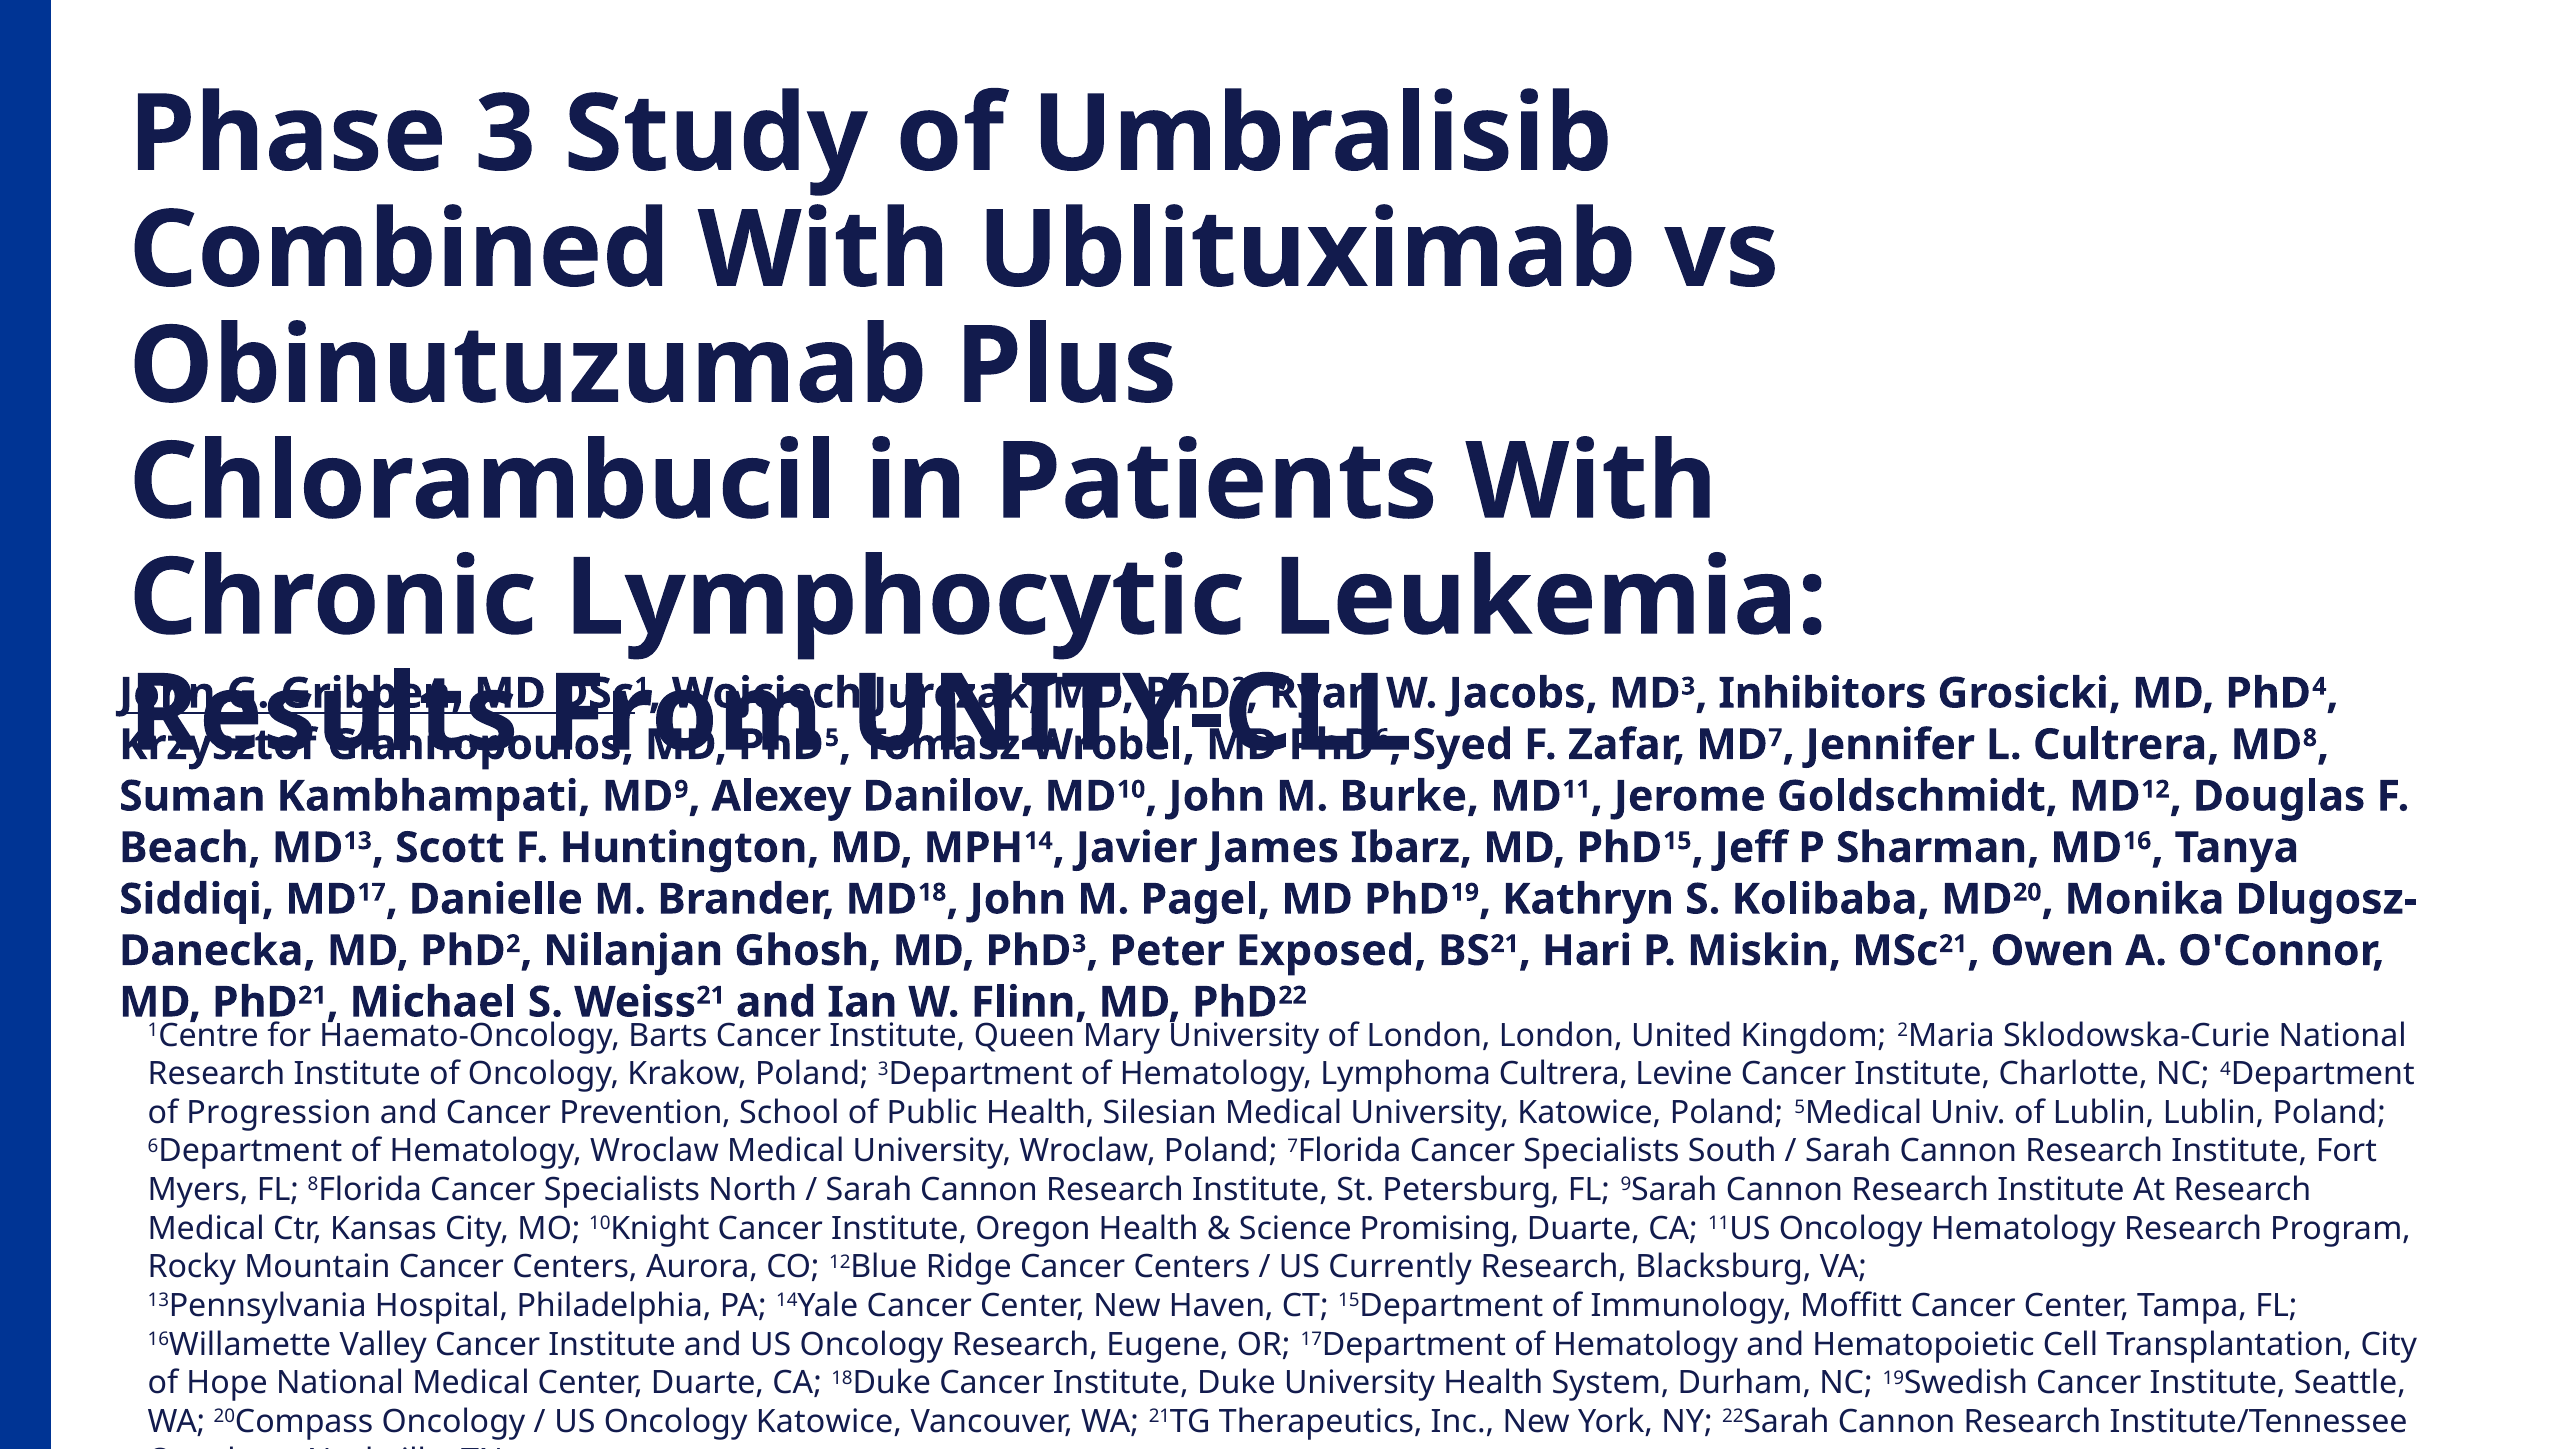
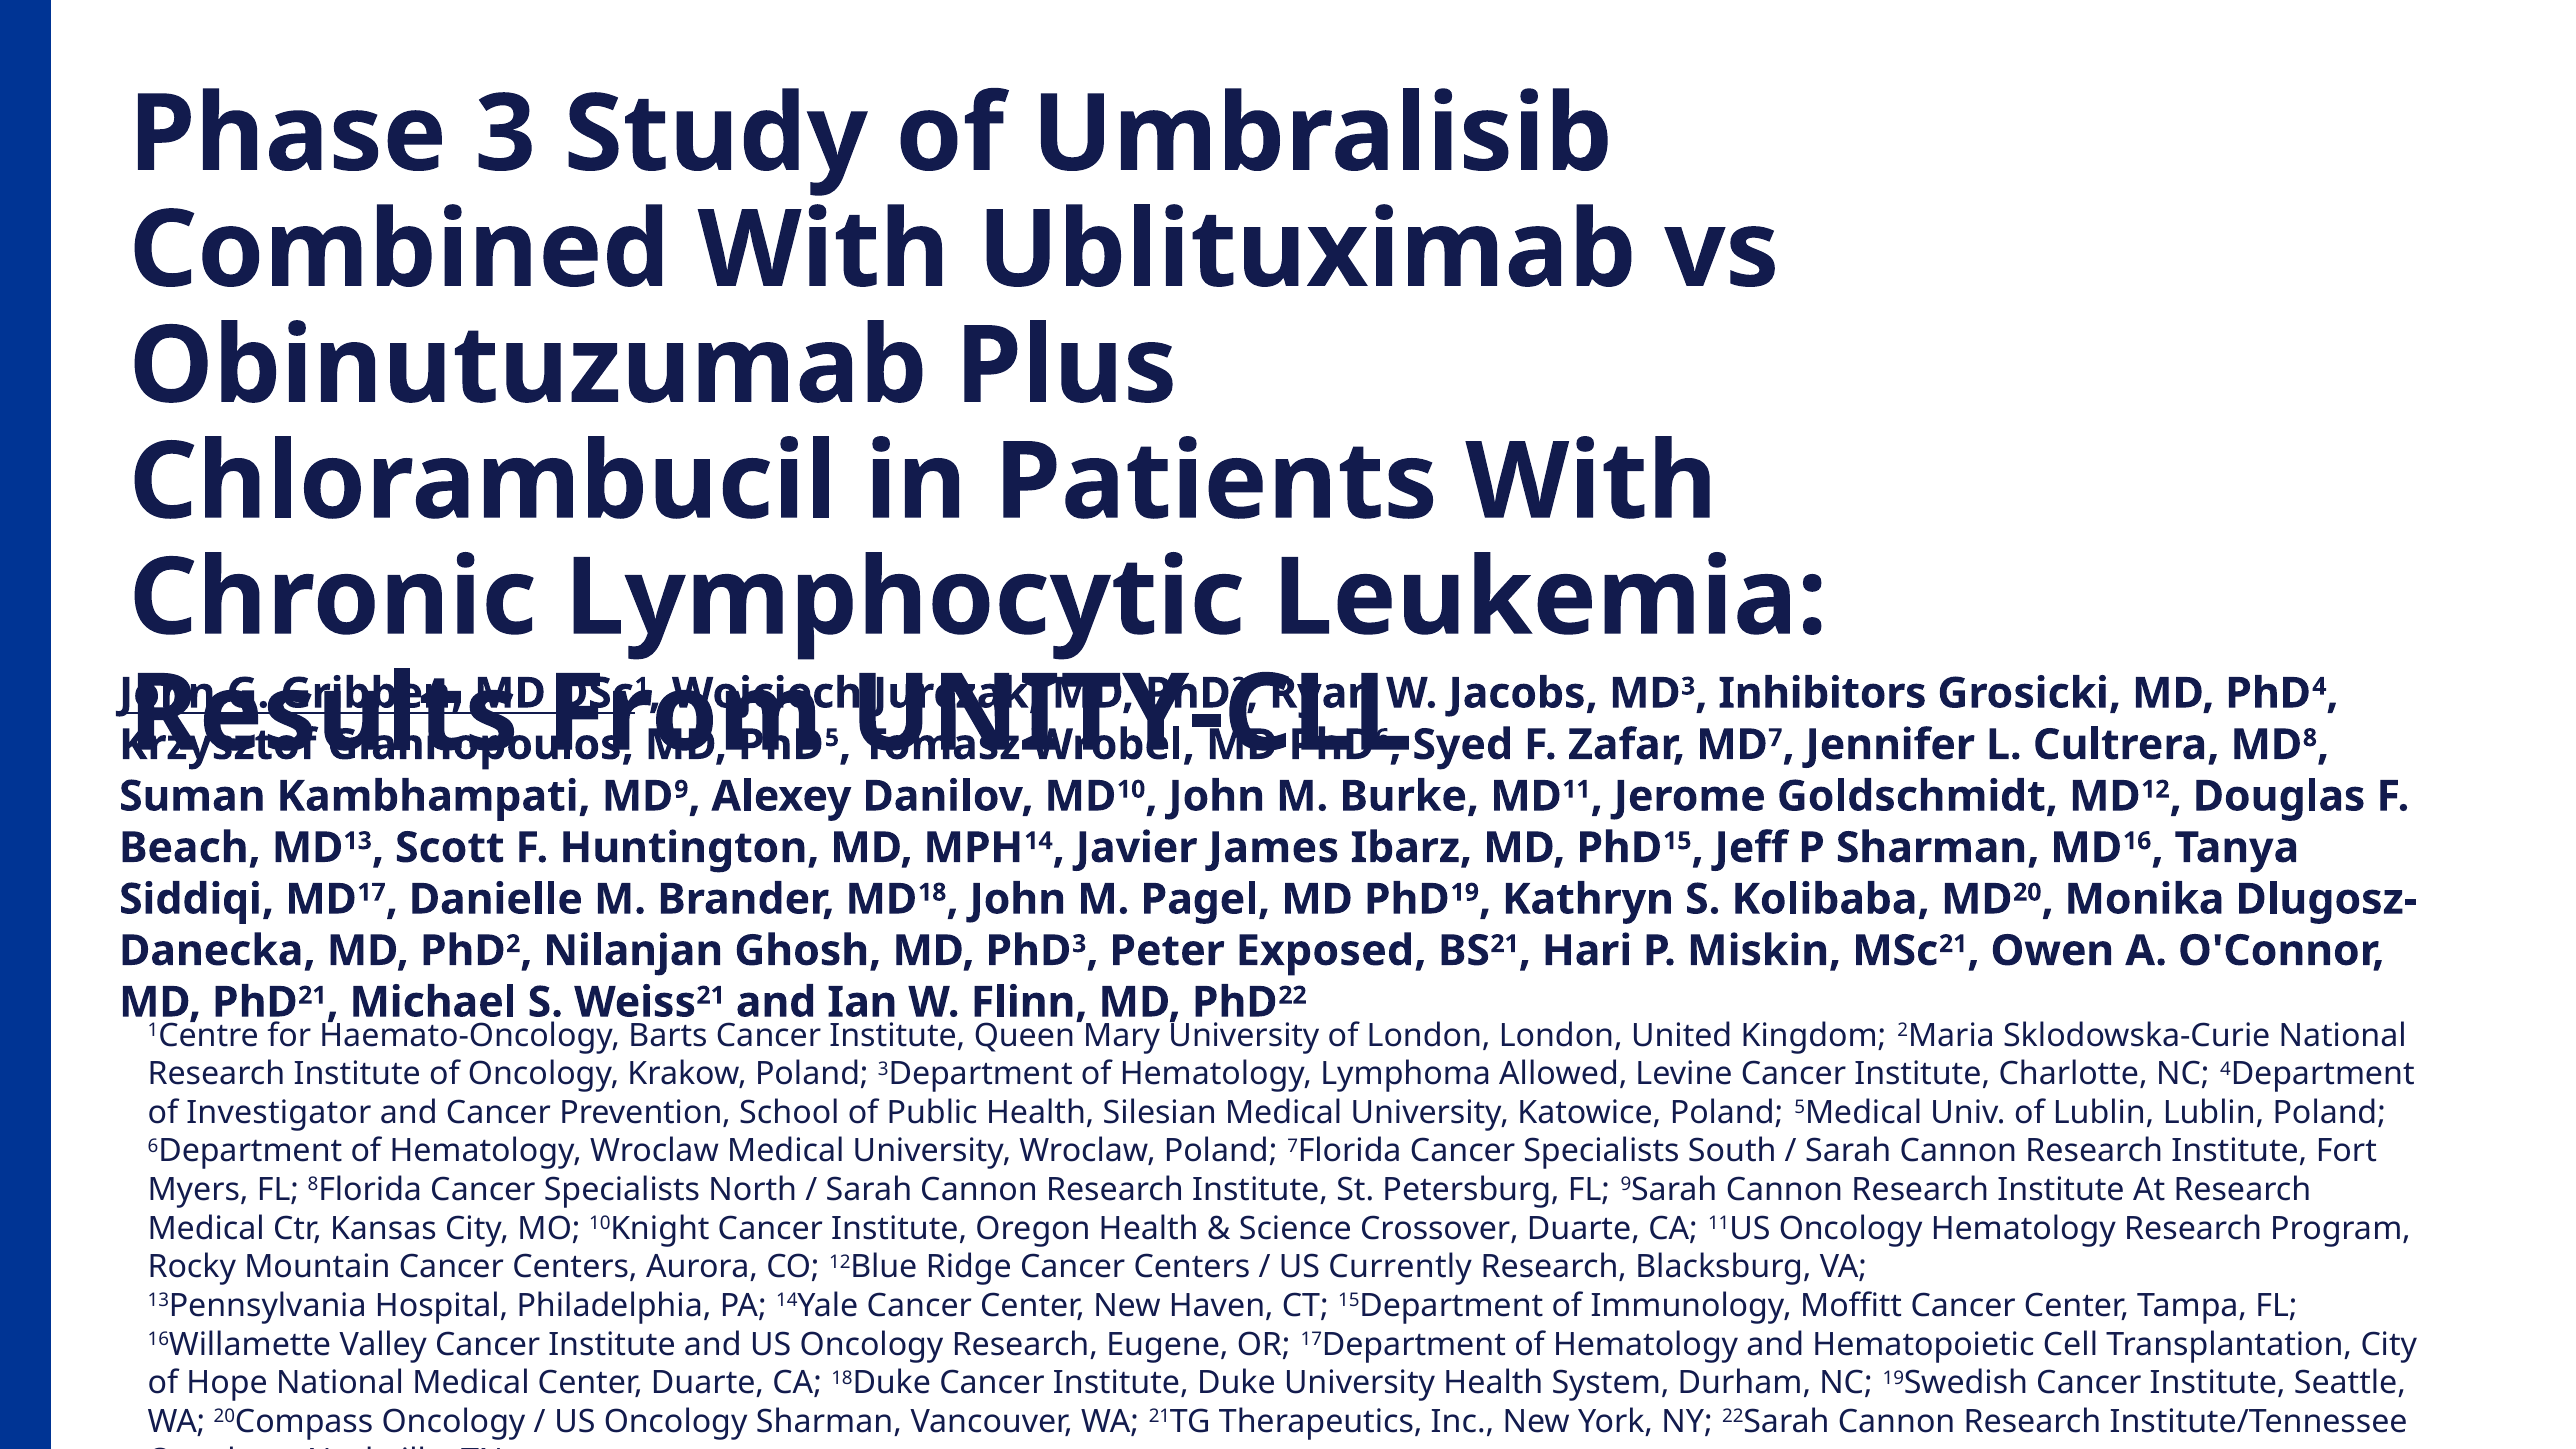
Lymphoma Cultrera: Cultrera -> Allowed (1563, 1074)
Progression: Progression -> Investigator (279, 1113)
Promising: Promising -> Crossover (1439, 1229)
Oncology Katowice: Katowice -> Sharman (829, 1422)
